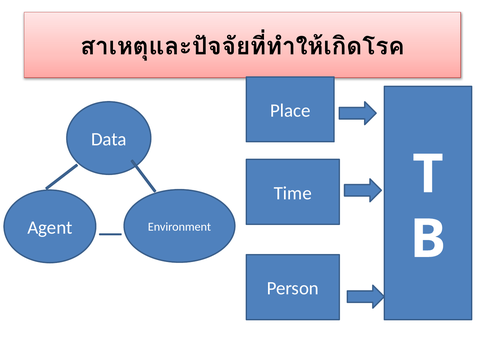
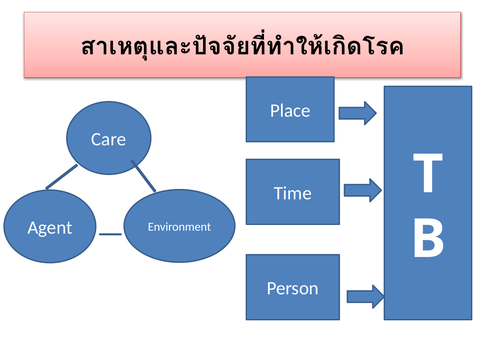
Data: Data -> Care (109, 139)
